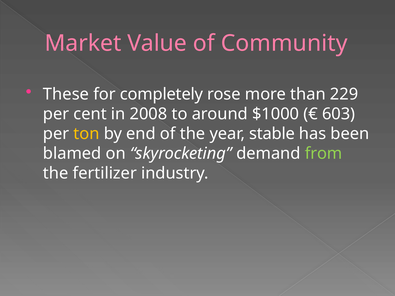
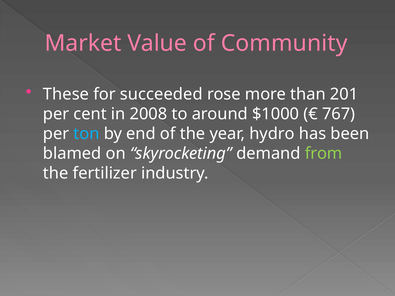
completely: completely -> succeeded (161, 94)
229: 229 -> 201 (344, 94)
603: 603 -> 767 (339, 114)
ton colour: yellow -> light blue (86, 134)
stable: stable -> hydro (272, 134)
